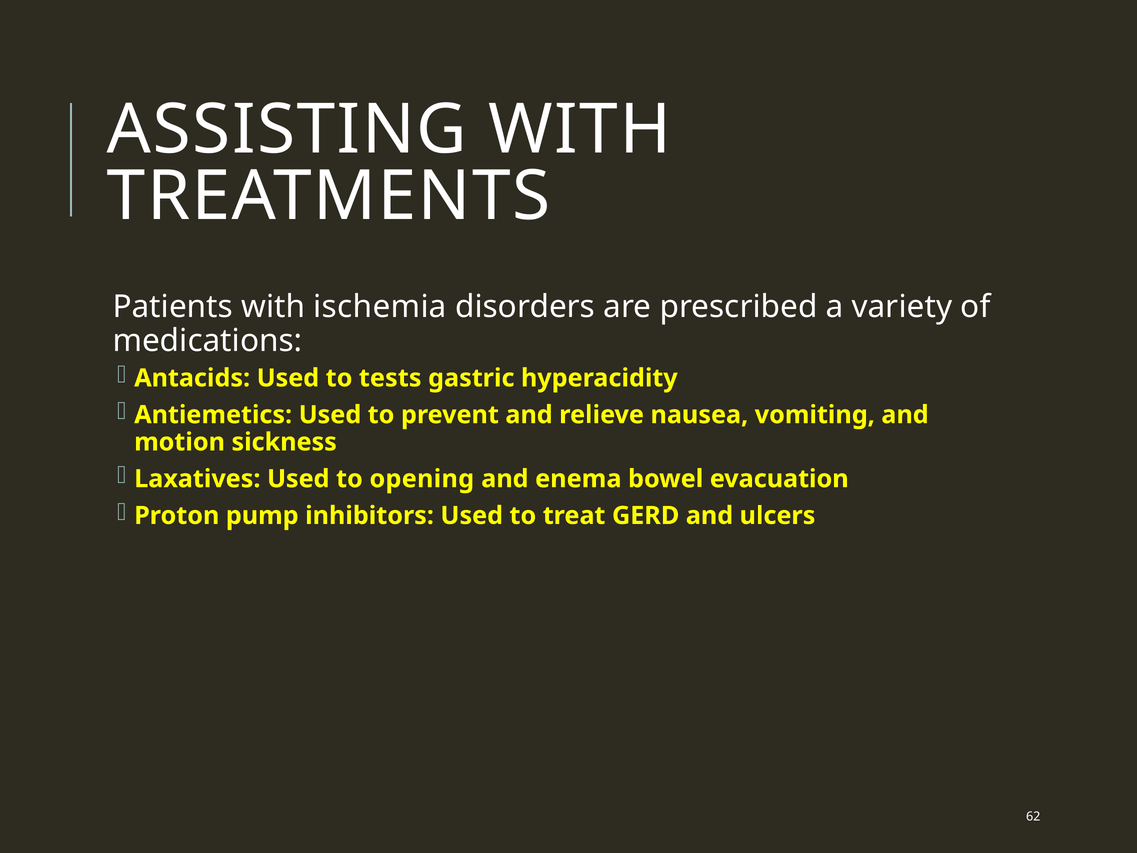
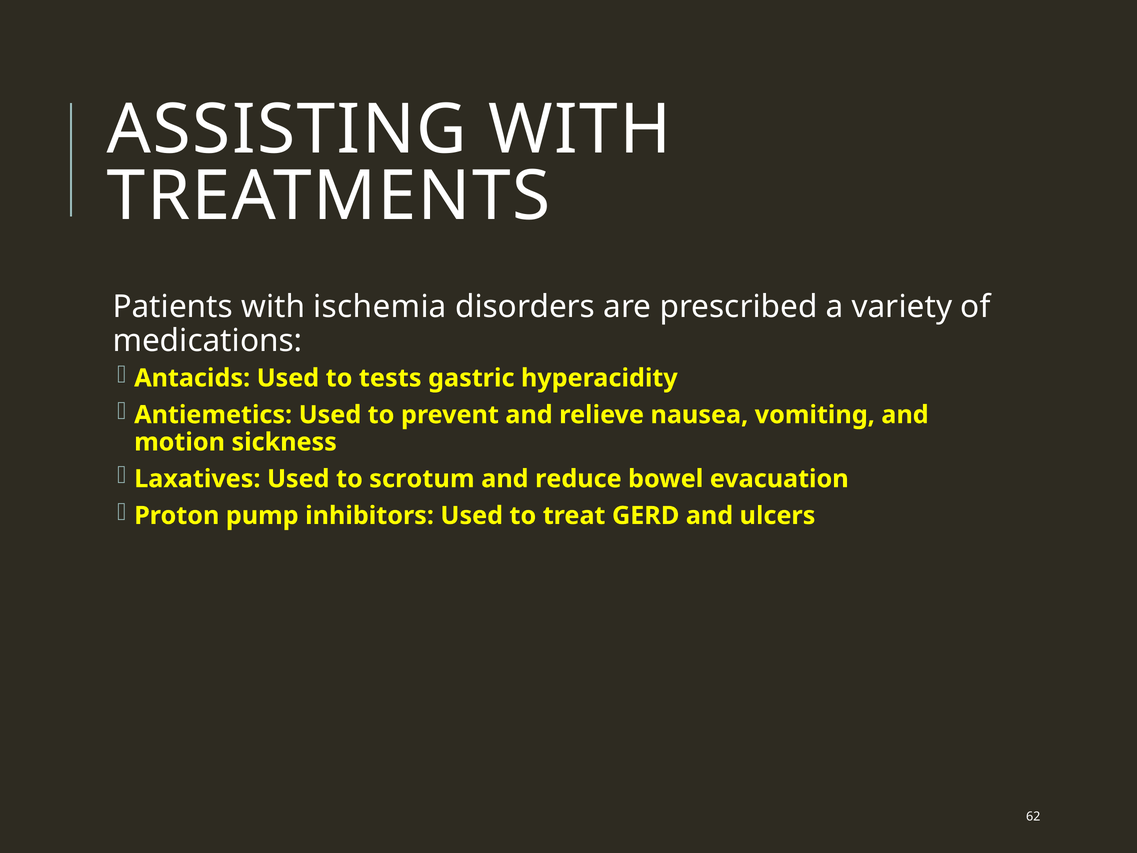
opening: opening -> scrotum (422, 479)
enema: enema -> reduce (578, 479)
